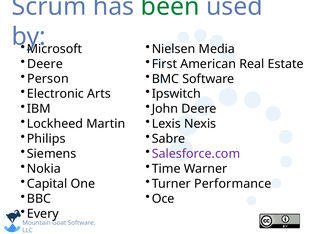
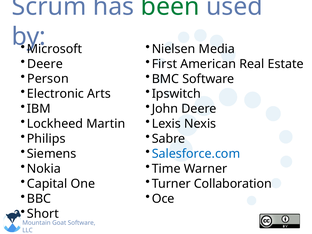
Salesforce.com colour: purple -> blue (196, 154)
Performance: Performance -> Collaboration (233, 184)
Every: Every -> Short (43, 214)
